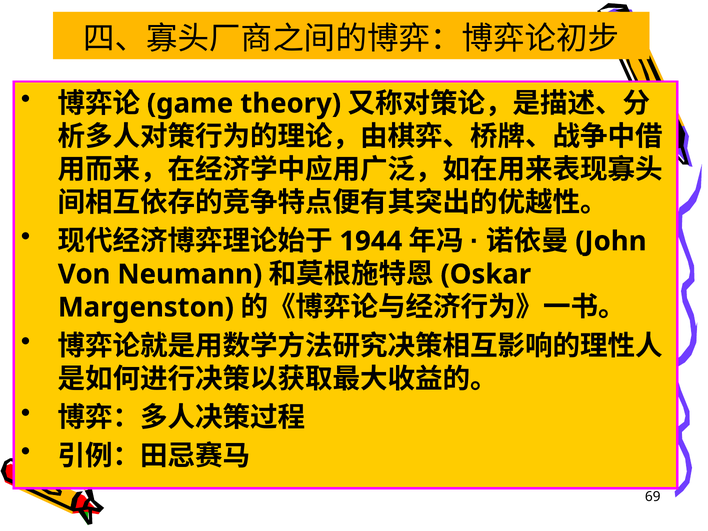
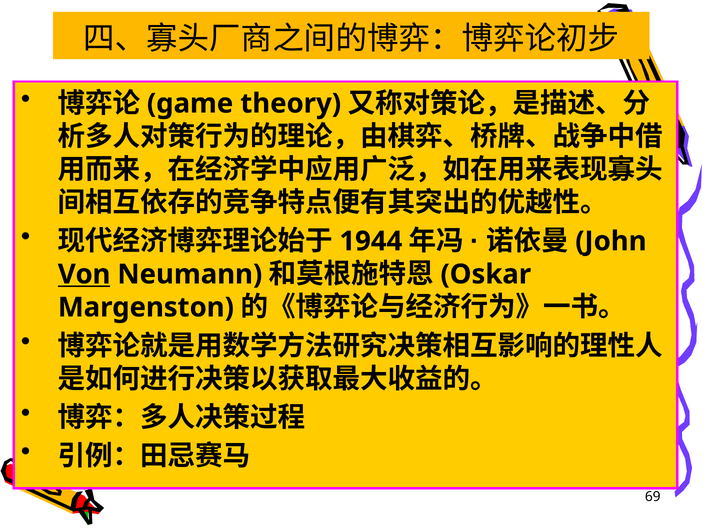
Von underline: none -> present (84, 274)
